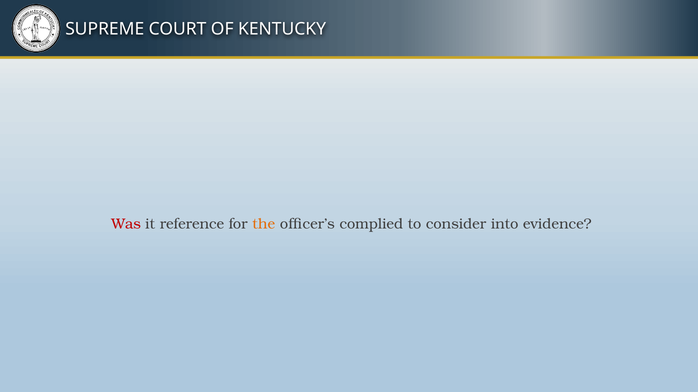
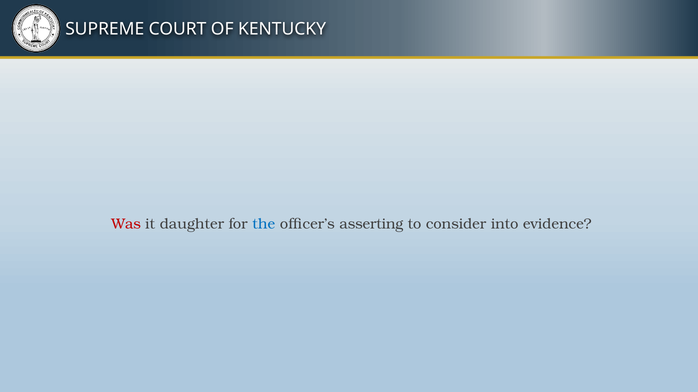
reference: reference -> daughter (192, 224)
the colour: orange -> blue (264, 224)
complied: complied -> asserting (371, 224)
